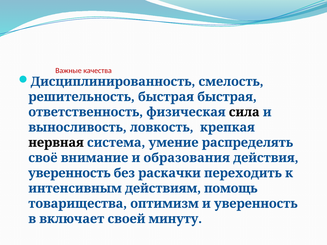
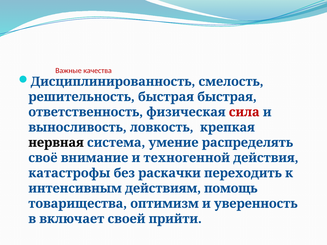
сила colour: black -> red (244, 112)
образования: образования -> техногенной (187, 158)
уверенность: уверенность -> катастрофы (69, 173)
минуту: минуту -> прийти (175, 219)
